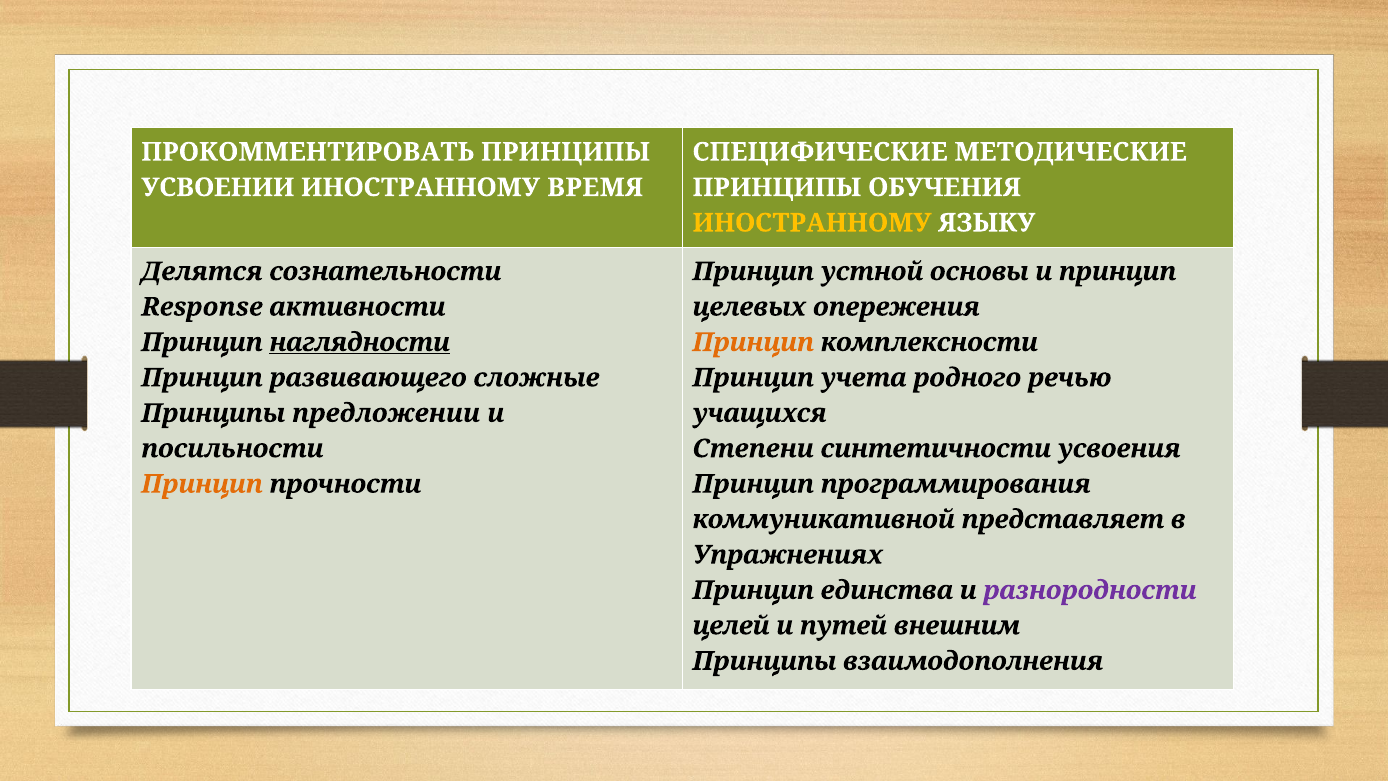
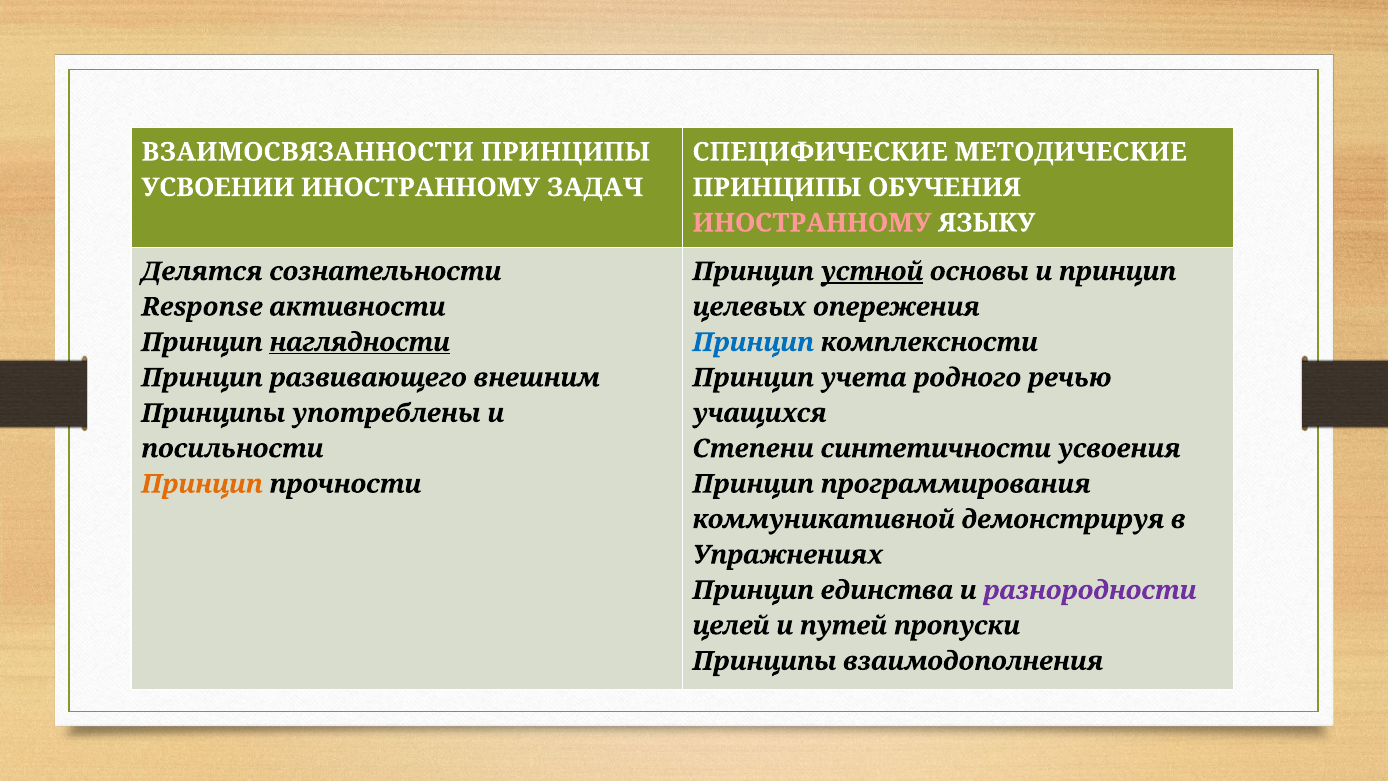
ПРОКOММЕНТИРОВАТЬ: ПРОКOММЕНТИРОВАТЬ -> ВЗАИМОСВЯЗАННОСТИ (308, 152)
ВРЕМЯ: ВРЕМЯ -> ЗАДАЧ (595, 187)
ИНОСТРАННОМУ colour: yellow -> pink (812, 223)
устной underline: none -> present (872, 271)
Принцип colour: orange -> blue (753, 342)
сложные: сложные -> внешним (537, 378)
предложении: предложении -> употреблены (386, 413)
представляет: представляет -> демонстрируя (1063, 519)
внешним: внешним -> пропуски (957, 626)
